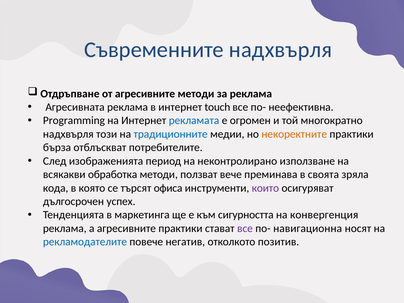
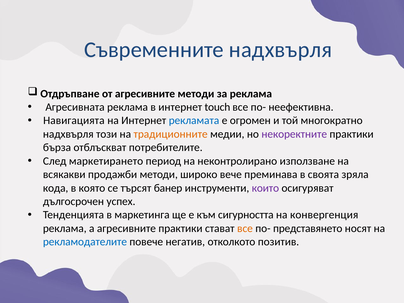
Programming: Programming -> Навигацията (74, 121)
традиционните colour: blue -> orange (171, 134)
некоректните colour: orange -> purple (294, 134)
изображенията: изображенията -> маркетирането (106, 161)
обработка: обработка -> продажби (113, 175)
ползват: ползват -> широко (199, 175)
офиса: офиса -> банер (168, 188)
все colour: purple -> orange (245, 228)
навигационна: навигационна -> представянето (308, 228)
